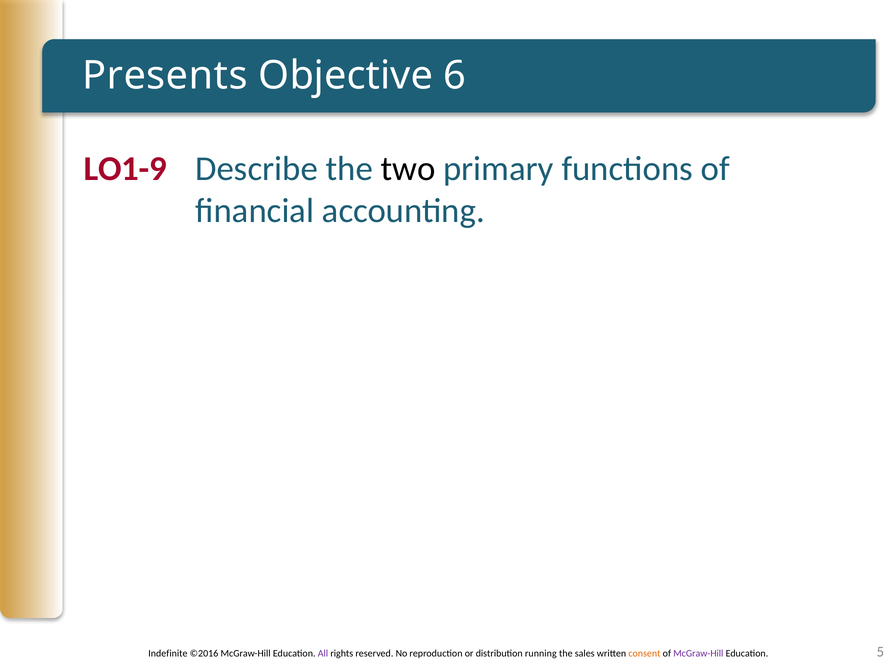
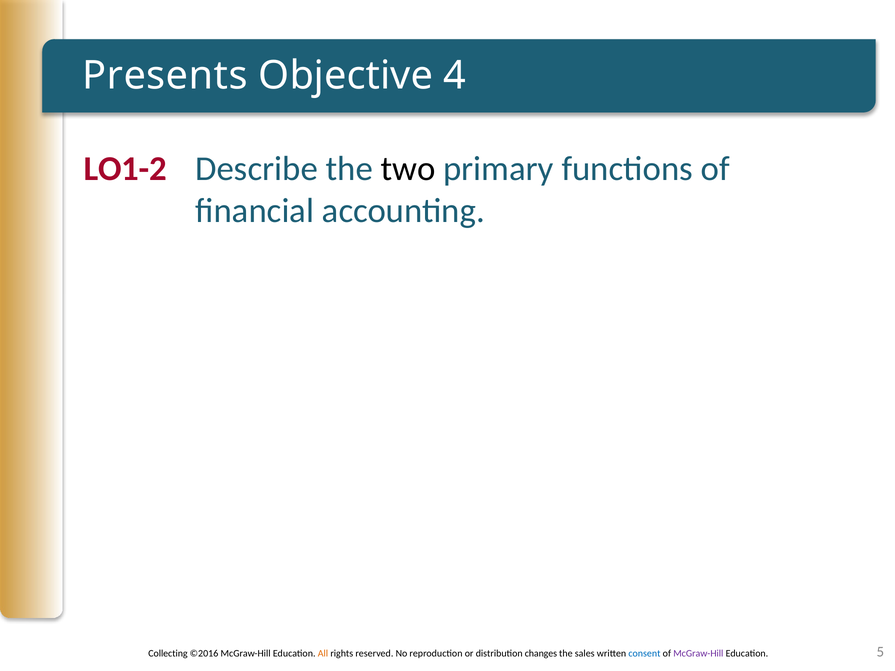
6: 6 -> 4 (455, 76)
LO1-9: LO1-9 -> LO1-2 (125, 169)
Indefinite: Indefinite -> Collecting (168, 654)
All colour: purple -> orange (323, 654)
running: running -> changes (541, 654)
consent colour: orange -> blue (644, 654)
